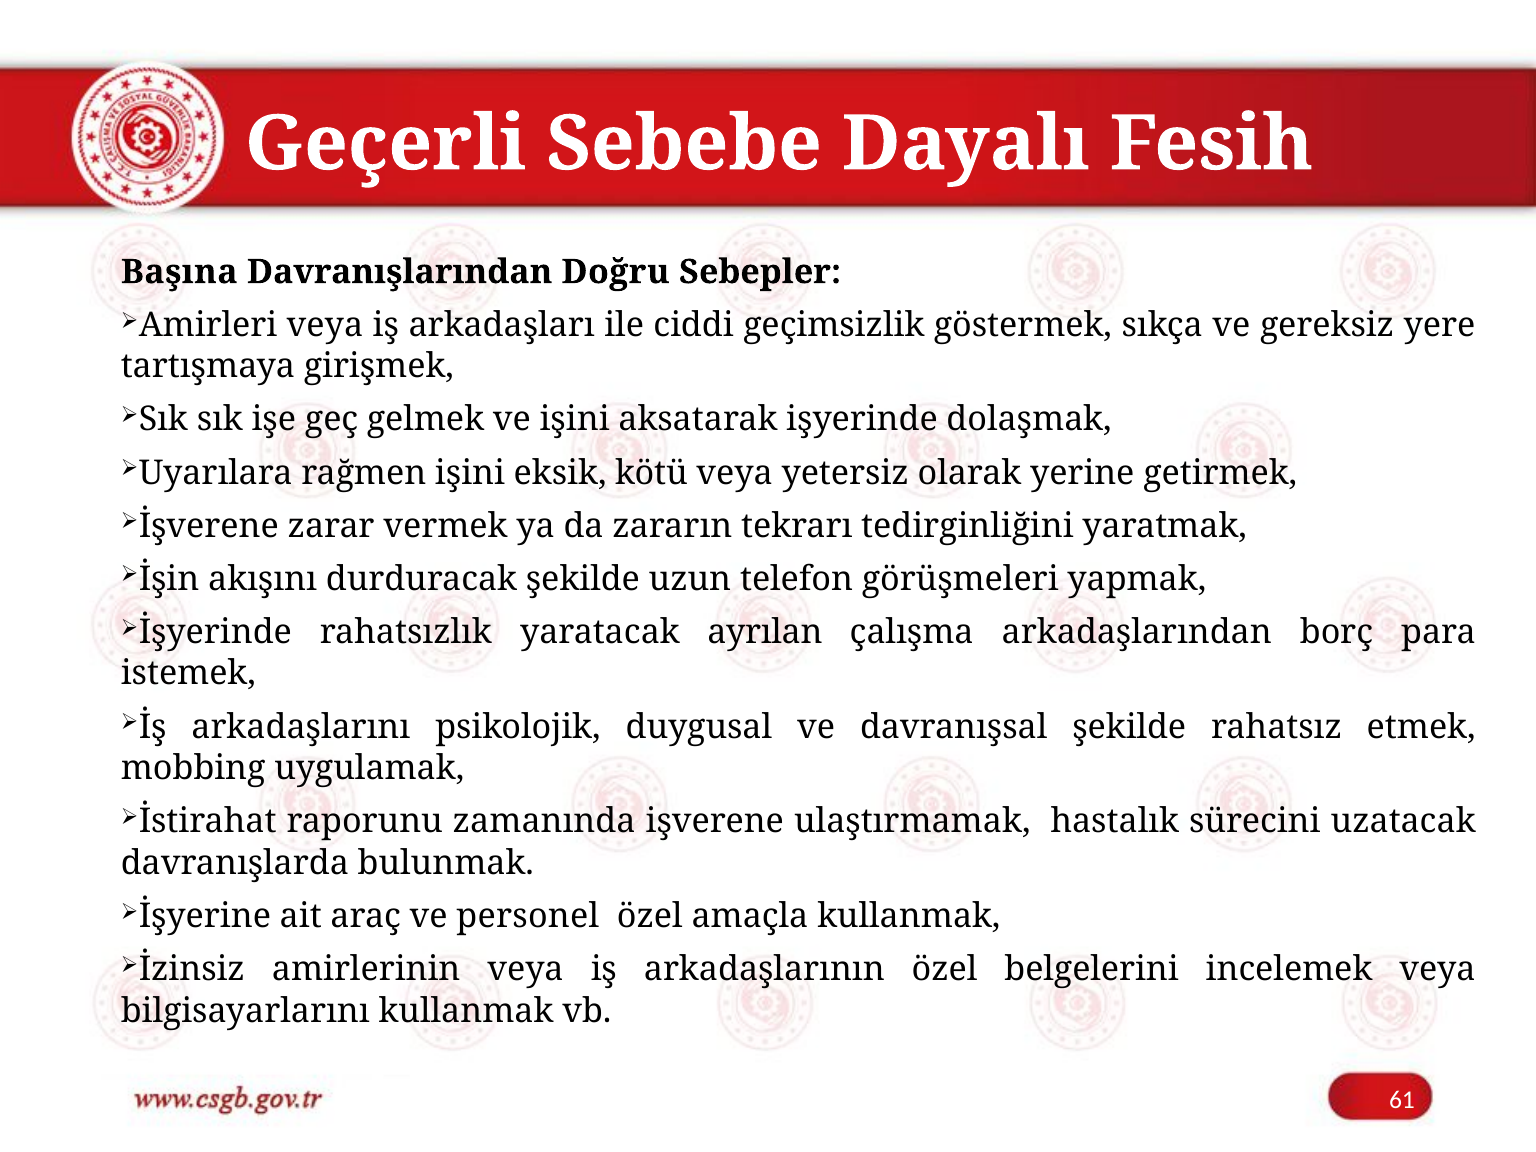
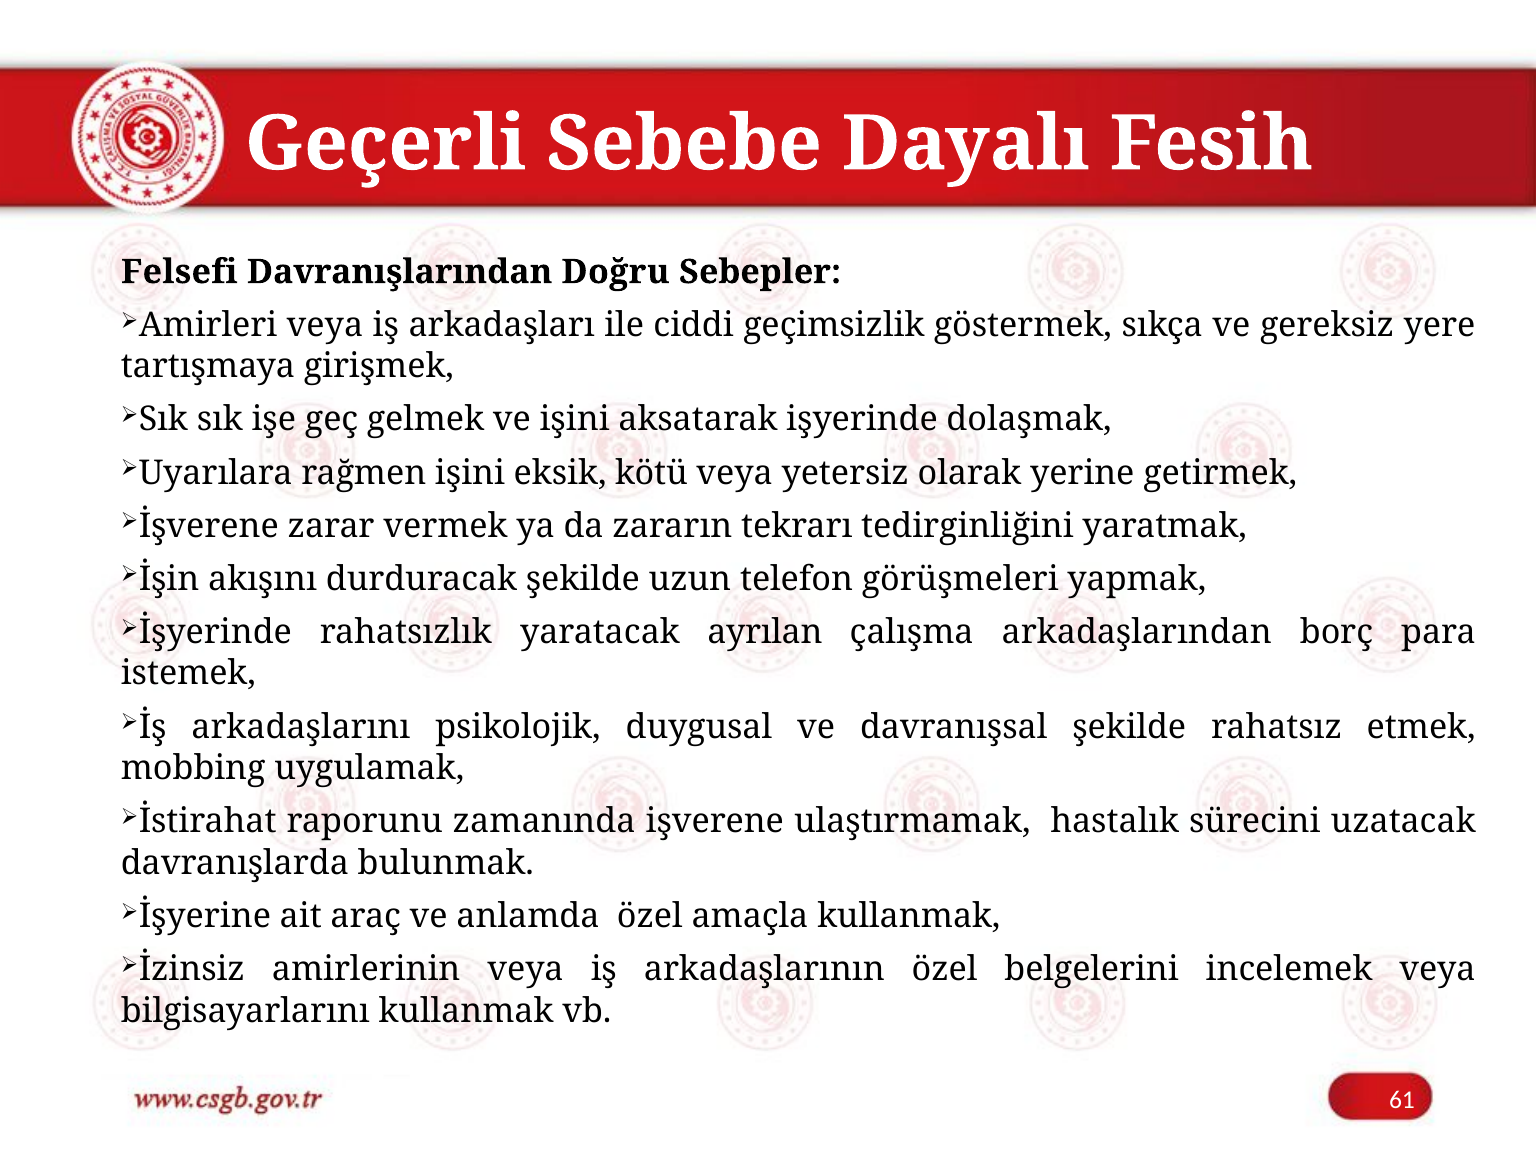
Başına: Başına -> Felsefi (179, 272)
personel: personel -> anlamda (528, 916)
